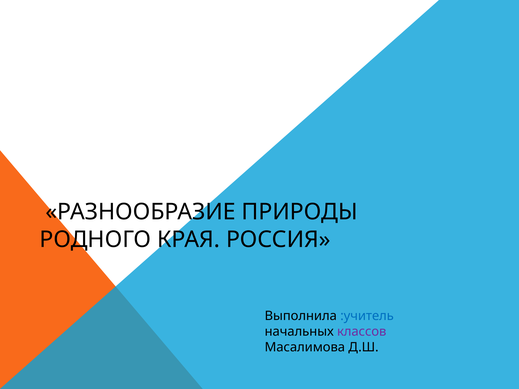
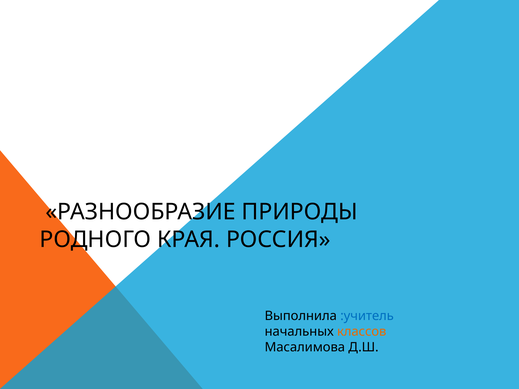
классов colour: purple -> orange (362, 332)
